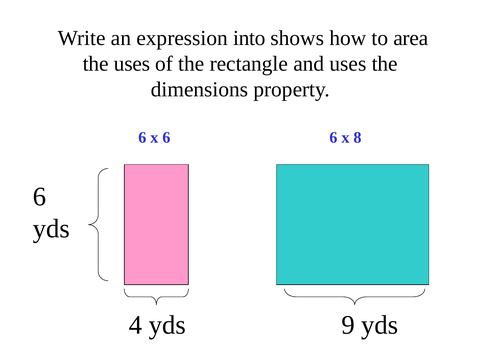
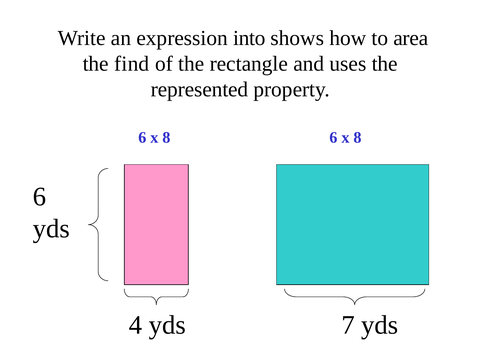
the uses: uses -> find (132, 64)
dimensions: dimensions -> represented (200, 89)
6: 6 -> 8 (166, 137)
9: 9 -> 7 (348, 325)
